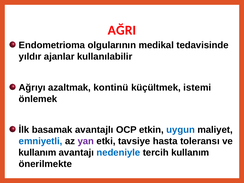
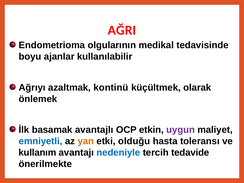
yıldır: yıldır -> boyu (30, 57)
istemi: istemi -> olarak (197, 88)
uygun colour: blue -> purple (181, 130)
yan colour: purple -> orange (86, 141)
tavsiye: tavsiye -> olduğu (134, 141)
tercih kullanım: kullanım -> tedavide (190, 153)
